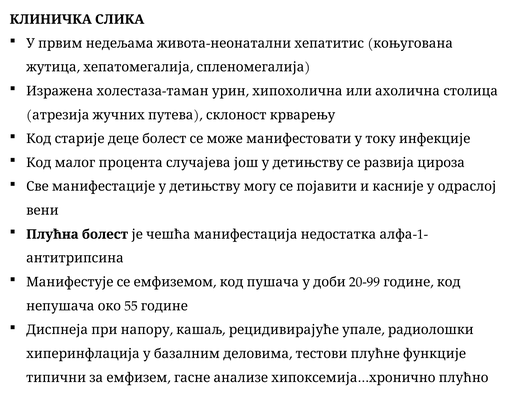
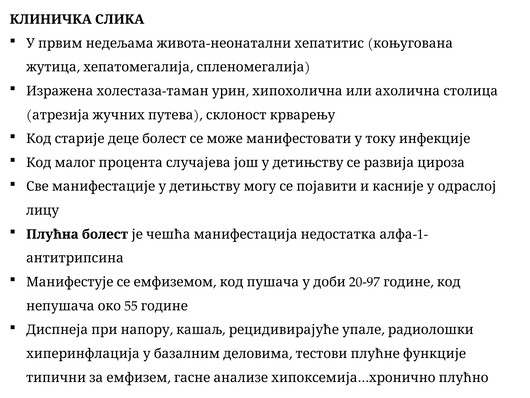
вени: вени -> лицу (43, 210)
20-99: 20-99 -> 20-97 (365, 282)
